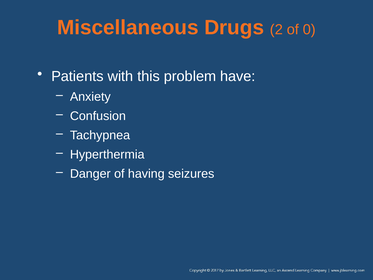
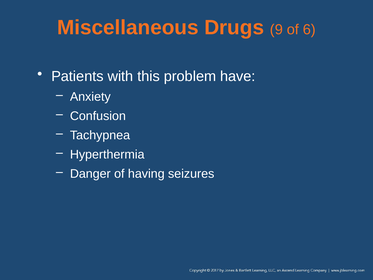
2: 2 -> 9 (276, 30)
0: 0 -> 6 (309, 30)
